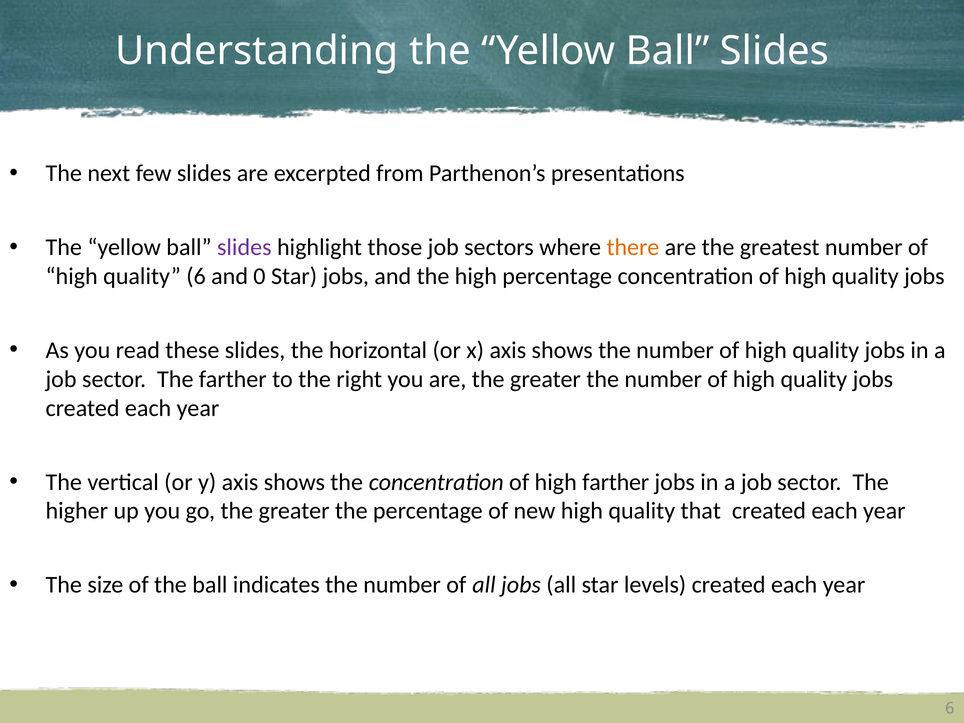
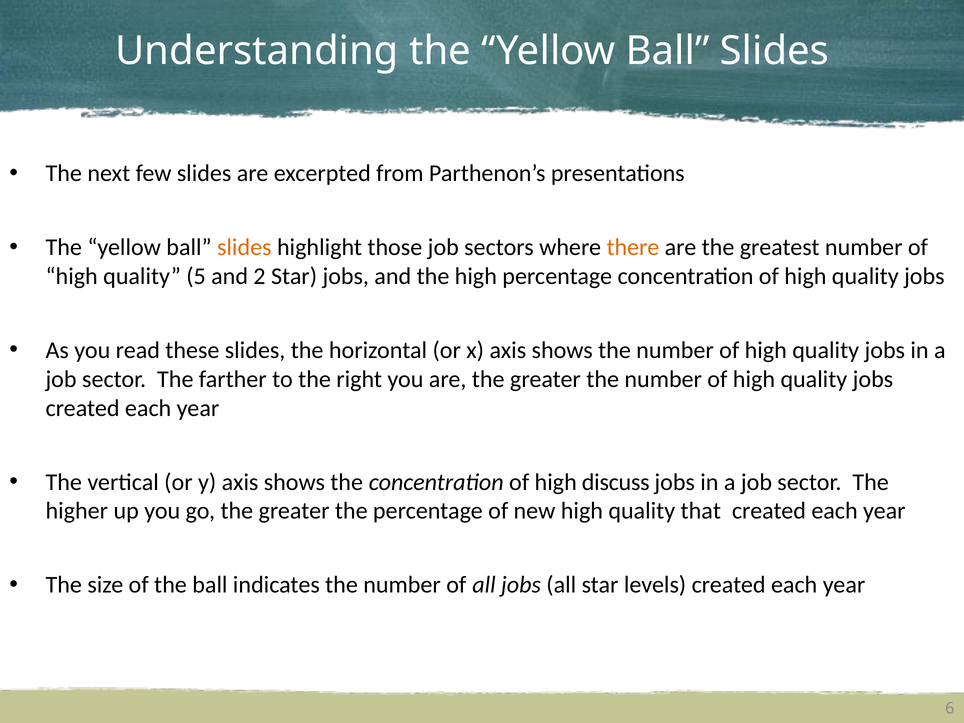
slides colour: purple -> orange (244, 247)
quality 6: 6 -> 5 (196, 276)
0: 0 -> 2 (259, 276)
high farther: farther -> discuss (616, 482)
